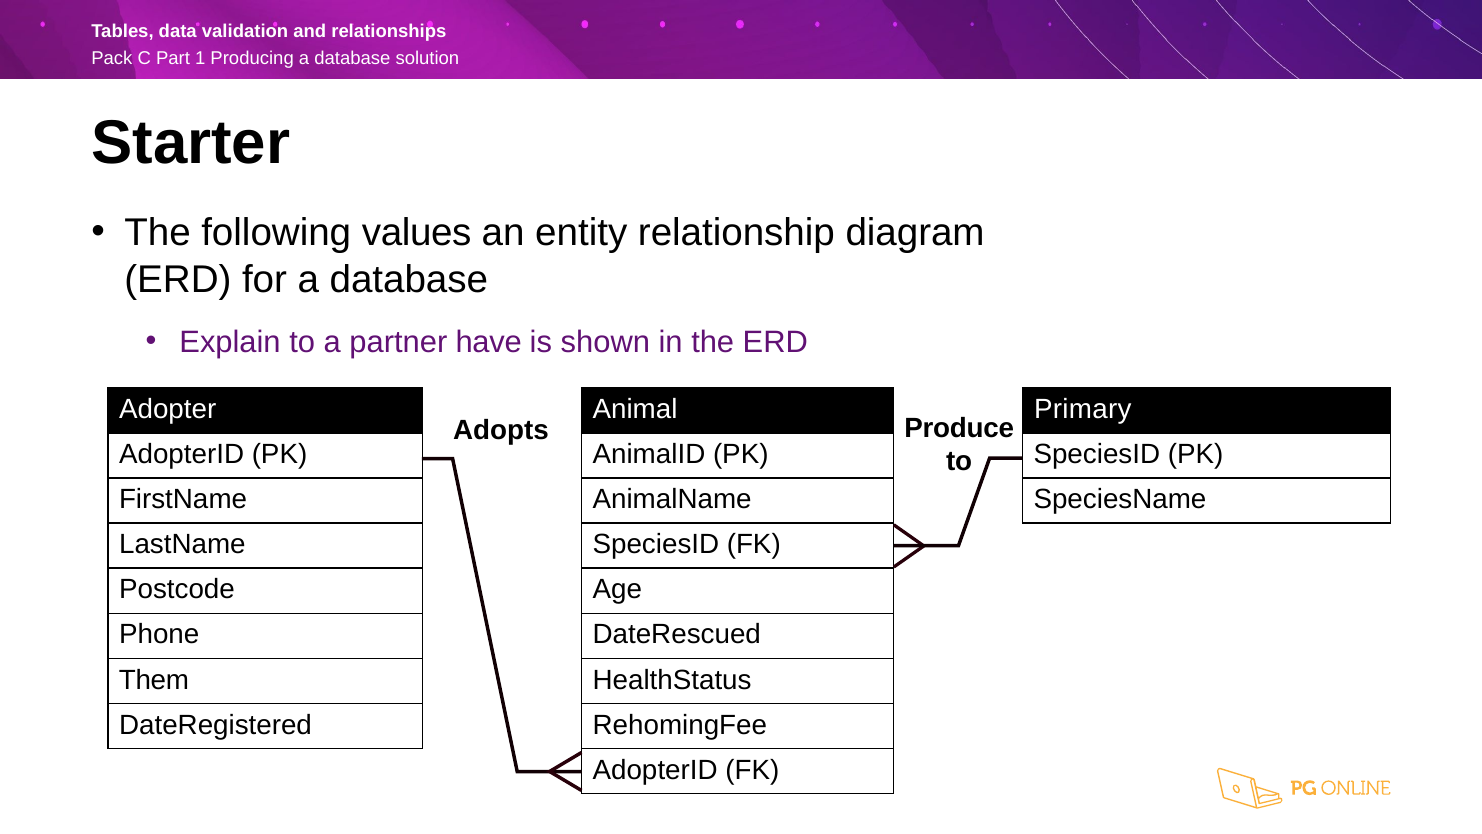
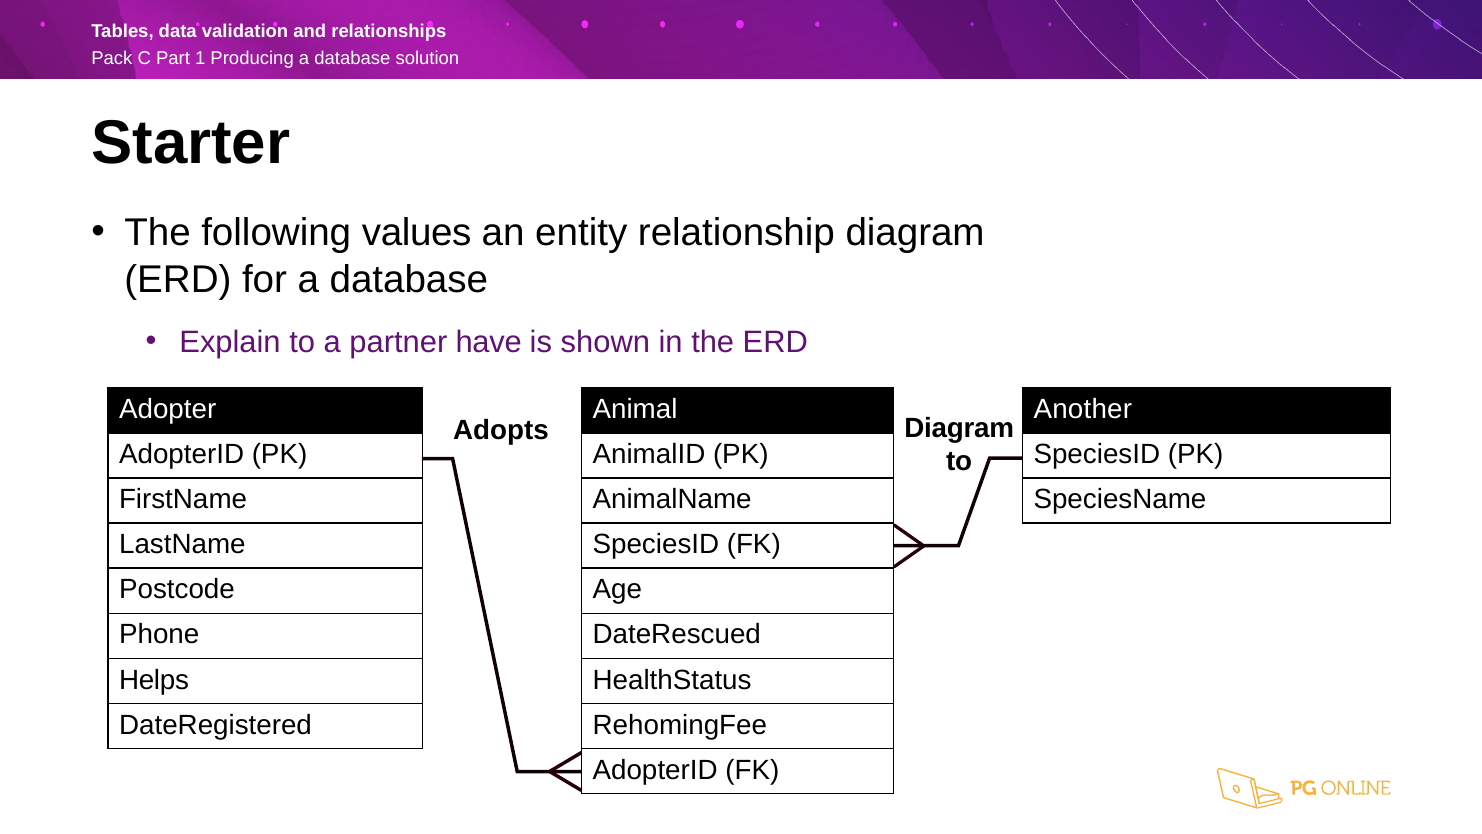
Primary: Primary -> Another (1083, 409)
Adopts Produce: Produce -> Diagram (959, 428)
Them: Them -> Helps (154, 680)
